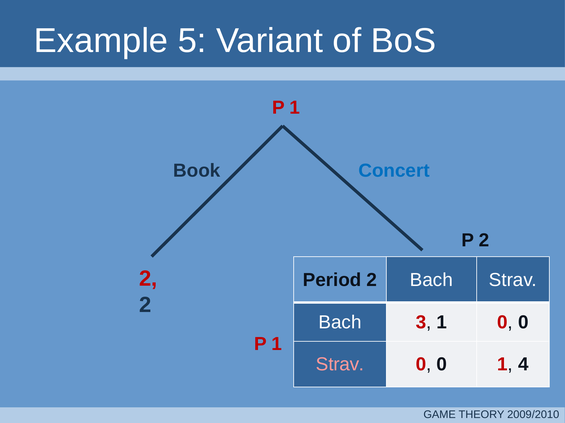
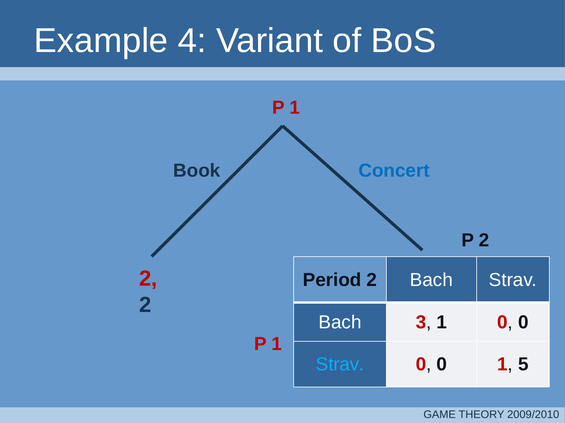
5: 5 -> 4 (192, 41)
Strav colour: pink -> light blue (340, 365)
4: 4 -> 5 (523, 365)
